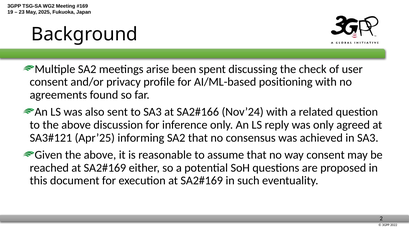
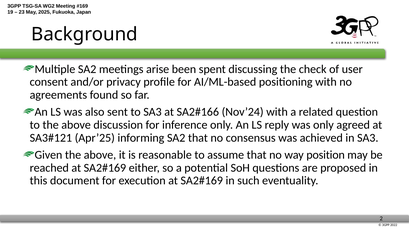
way consent: consent -> position (326, 155)
